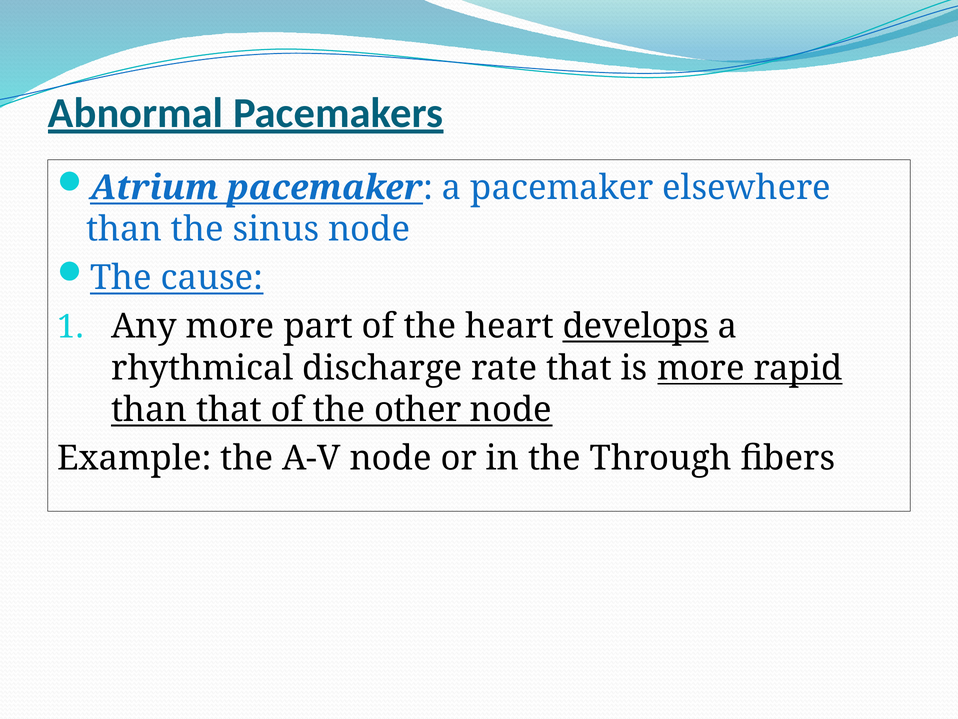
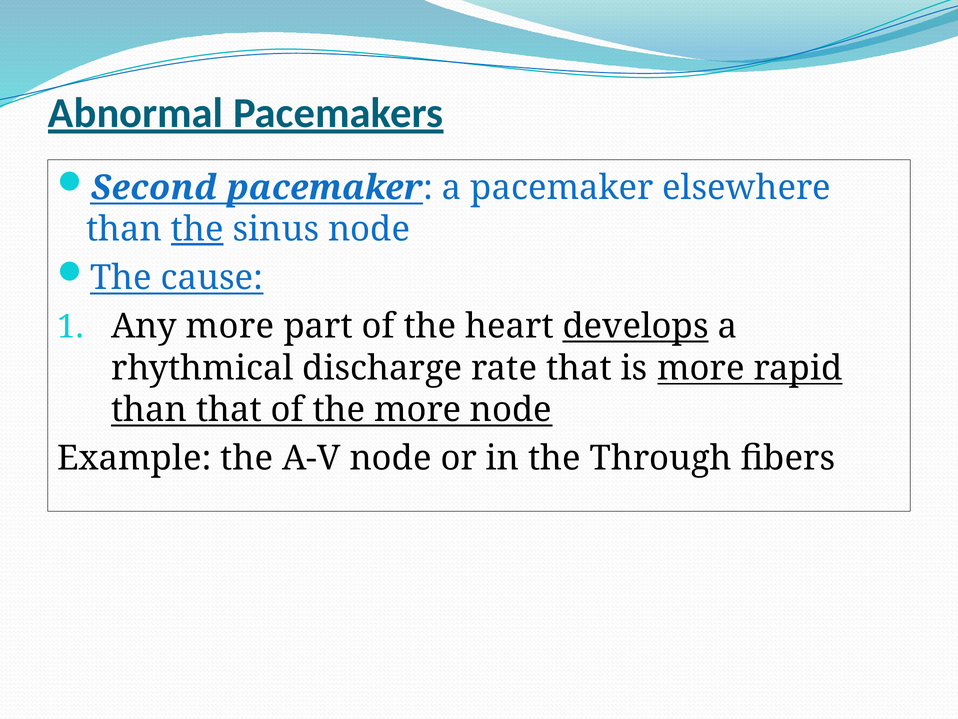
Atrium: Atrium -> Second (154, 188)
the underline: none -> present (197, 229)
the other: other -> more (418, 409)
